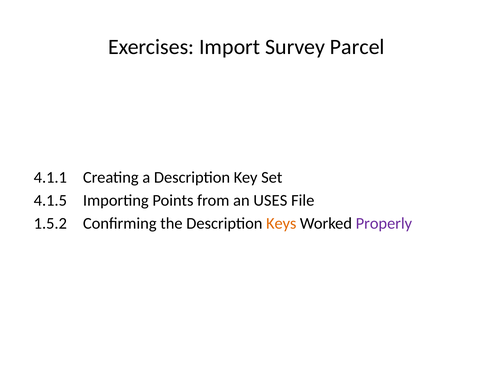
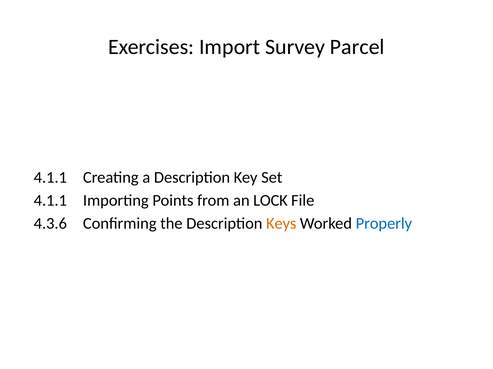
4.1.5: 4.1.5 -> 4.1.1 (50, 201)
USES: USES -> LOCK (270, 201)
1.5.2: 1.5.2 -> 4.3.6 (50, 224)
Properly colour: purple -> blue (384, 224)
